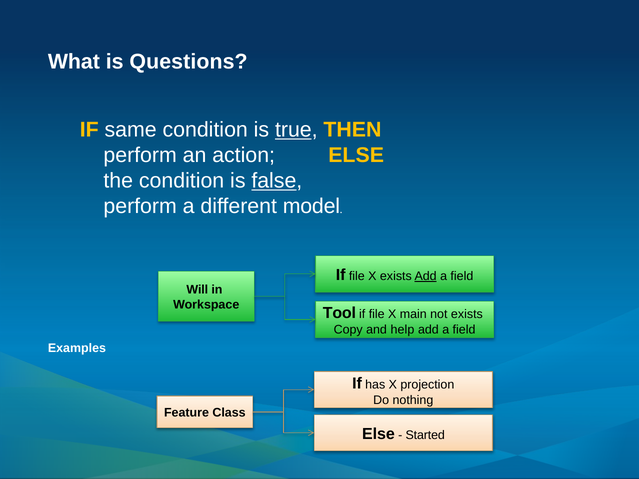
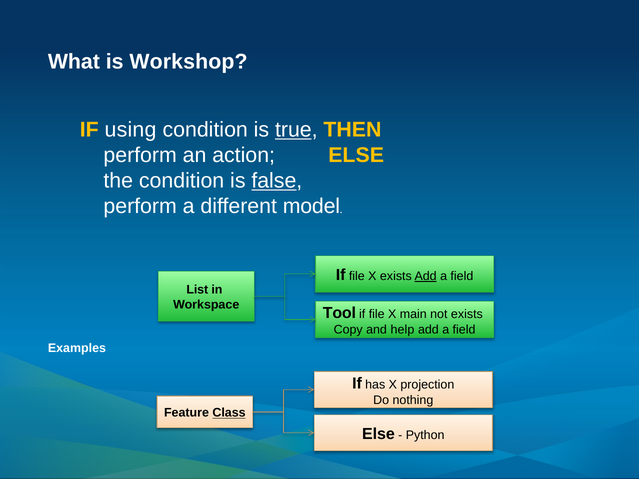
Questions: Questions -> Workshop (189, 62)
same: same -> using (130, 130)
Will: Will -> List (197, 290)
Class underline: none -> present (229, 413)
Started: Started -> Python (425, 435)
